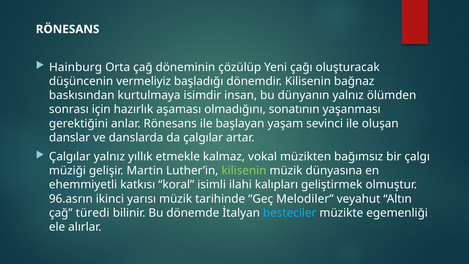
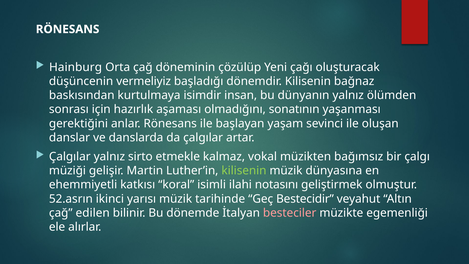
yıllık: yıllık -> sirto (140, 156)
kalıpları: kalıpları -> notasını (277, 185)
96.asrın: 96.asrın -> 52.asrın (71, 199)
Melodiler: Melodiler -> Bestecidir (305, 199)
türedi: türedi -> edilen (93, 213)
besteciler colour: light blue -> pink (290, 213)
